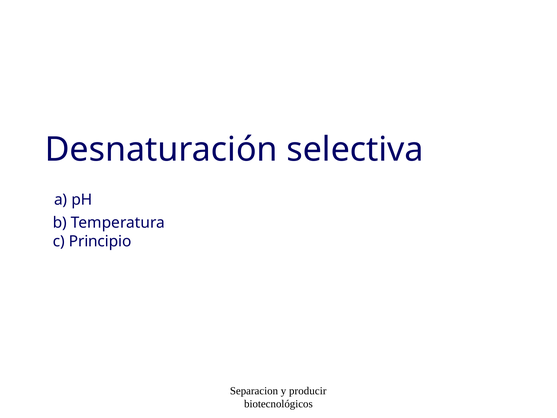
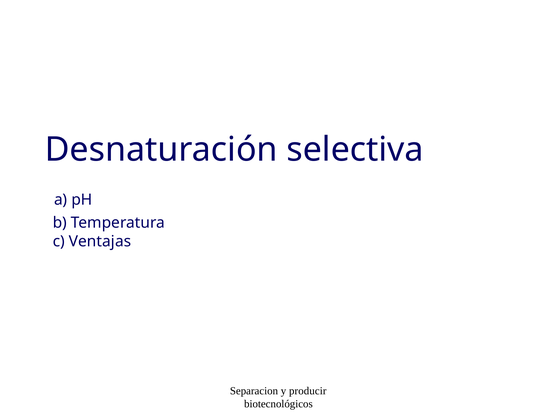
Principio: Principio -> Ventajas (100, 241)
